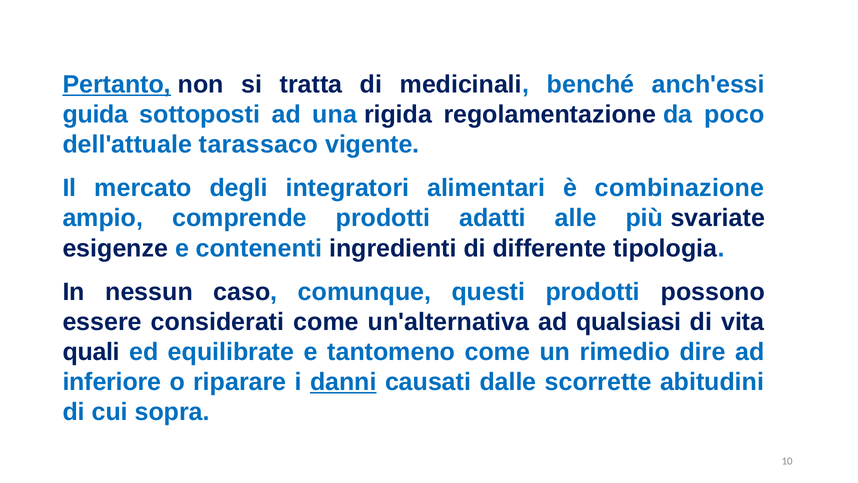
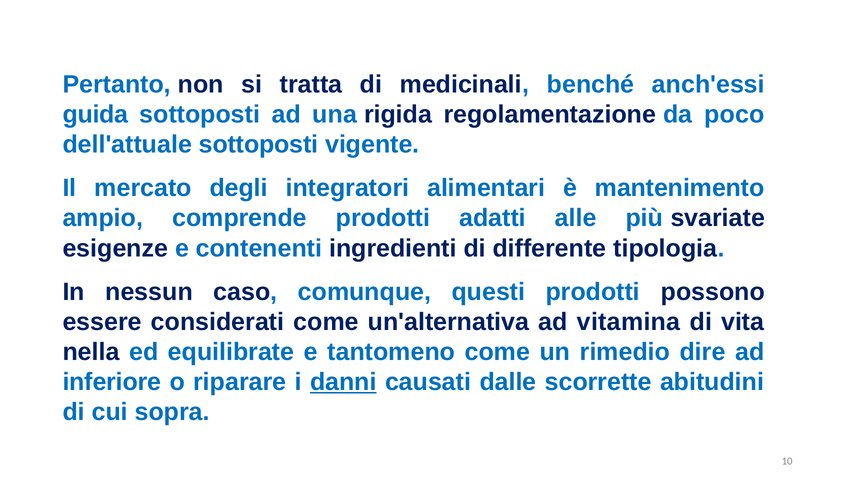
Pertanto underline: present -> none (117, 84)
dell'attuale tarassaco: tarassaco -> sottoposti (259, 145)
combinazione: combinazione -> mantenimento (680, 188)
qualsiasi: qualsiasi -> vitamina (629, 322)
quali: quali -> nella (91, 352)
